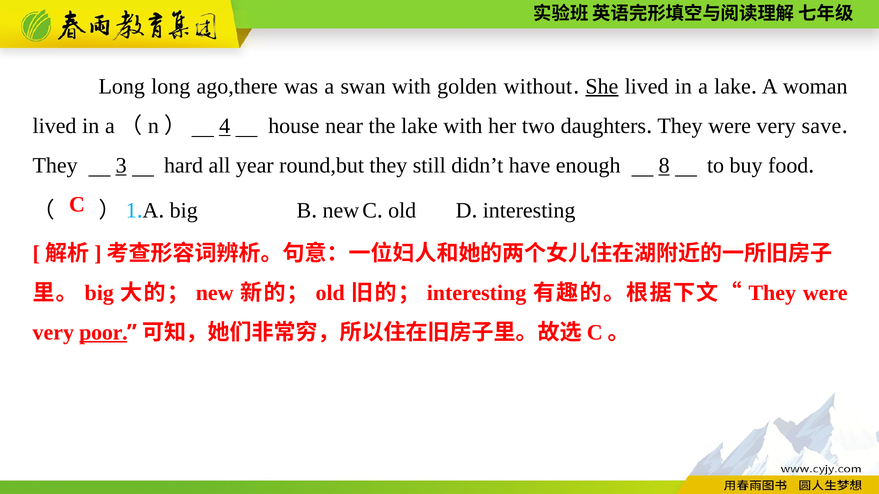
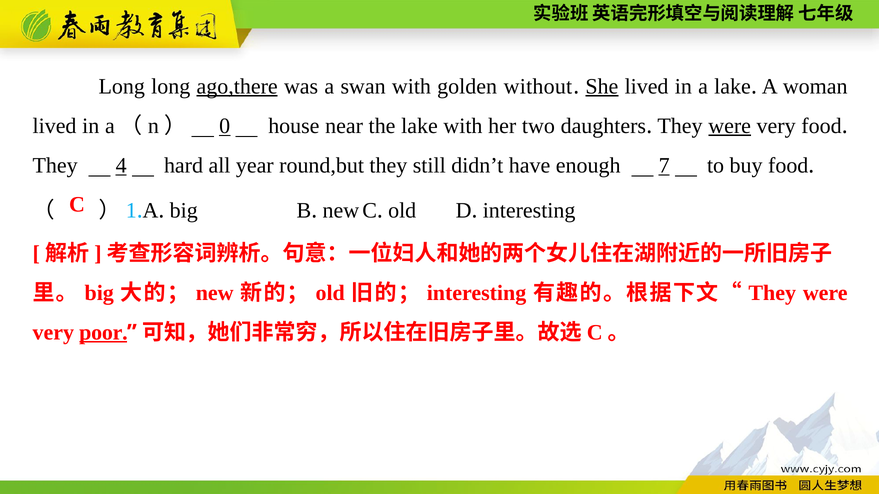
ago,there underline: none -> present (237, 86)
4: 4 -> 0 (225, 126)
were underline: none -> present (730, 126)
very save: save -> food (822, 126)
3: 3 -> 4 (121, 165)
8: 8 -> 7 (664, 165)
